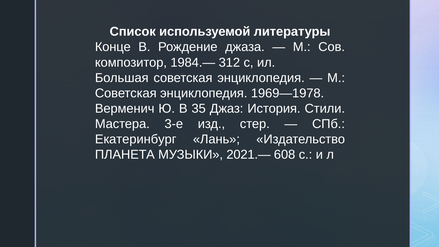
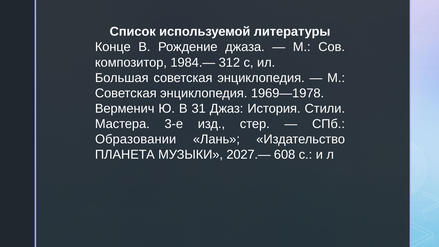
35: 35 -> 31 (199, 109)
Екатеринбург: Екатеринбург -> Образовании (136, 139)
2021.—: 2021.— -> 2027.— (249, 155)
